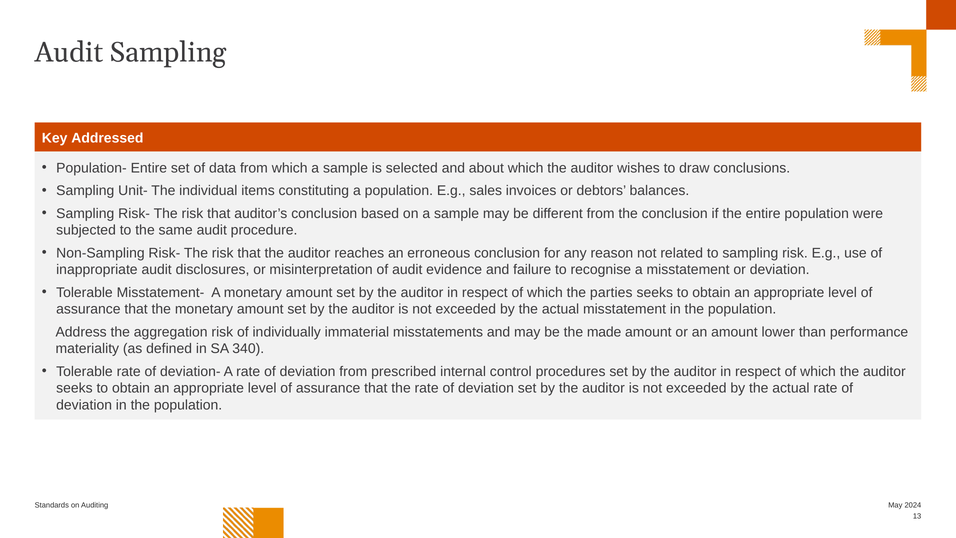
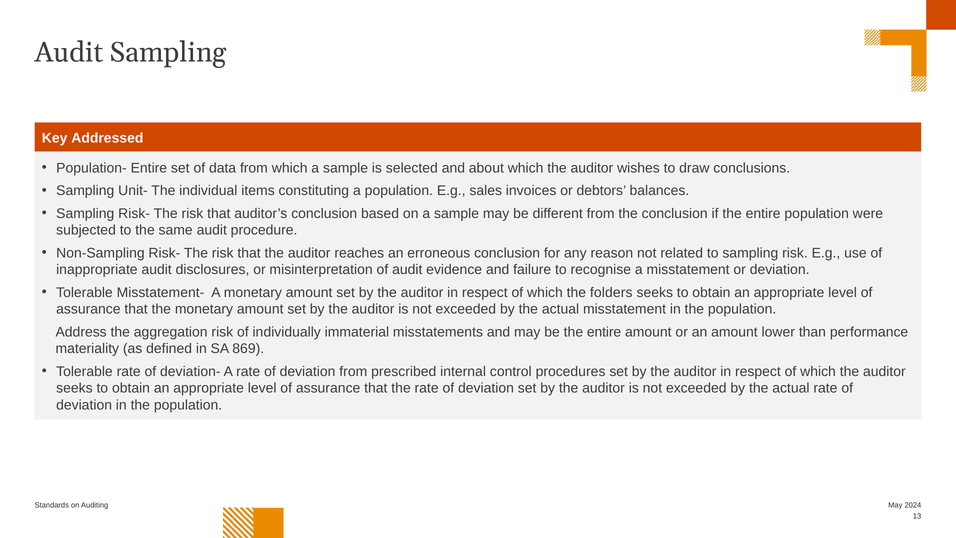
parties: parties -> folders (611, 292)
be the made: made -> entire (604, 332)
340: 340 -> 869 (248, 349)
